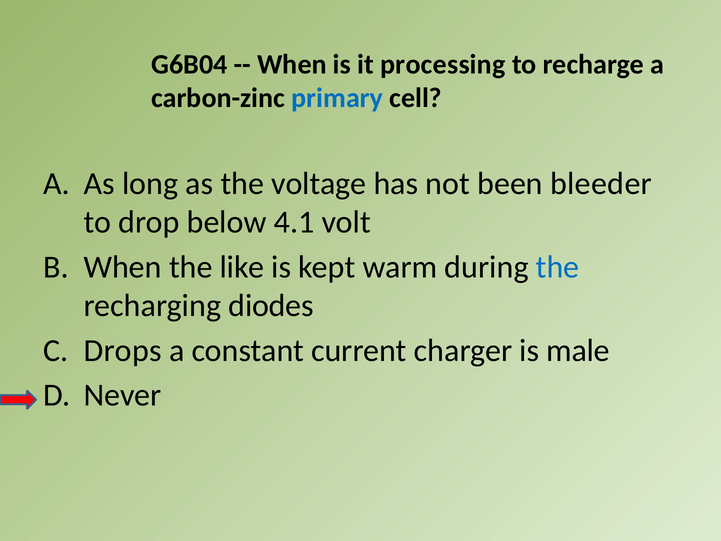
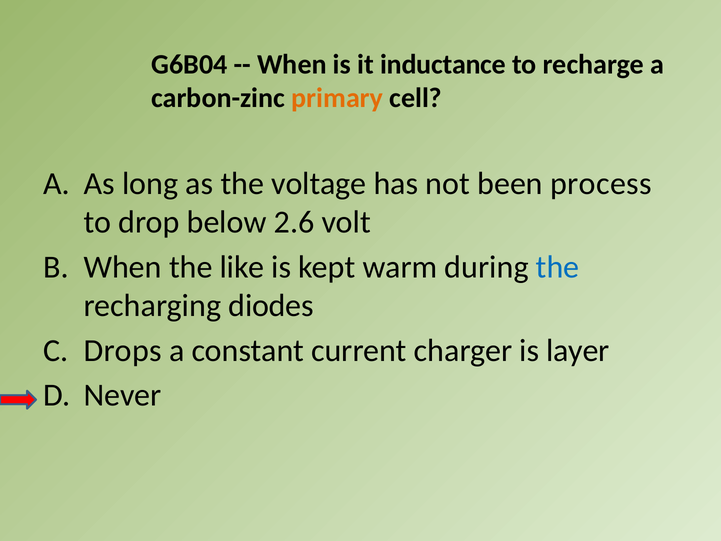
processing: processing -> inductance (443, 64)
primary colour: blue -> orange (337, 98)
bleeder: bleeder -> process (601, 184)
4.1: 4.1 -> 2.6 (294, 222)
male: male -> layer (578, 350)
